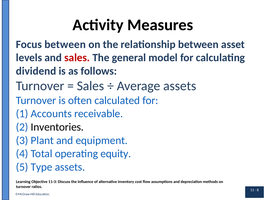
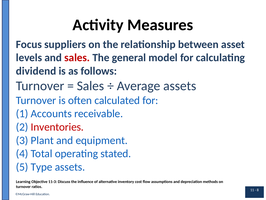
Focus between: between -> suppliers (65, 44)
Inventories colour: black -> red (57, 127)
equity: equity -> stated (116, 153)
